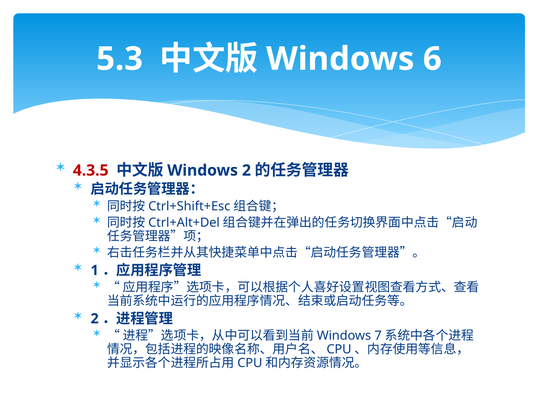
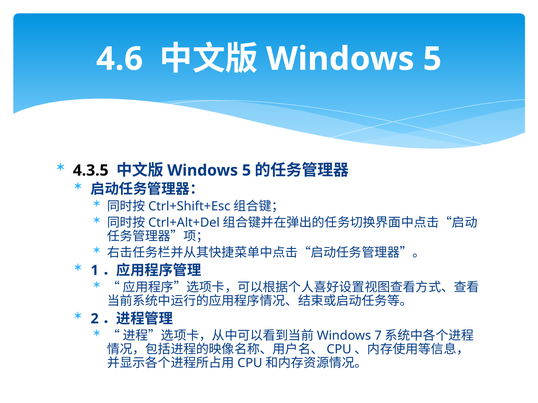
5.3: 5.3 -> 4.6 (120, 59)
6: 6 -> 5 (432, 59)
4.3.5 colour: red -> black (91, 171)
2: 2 -> 5 (246, 171)
